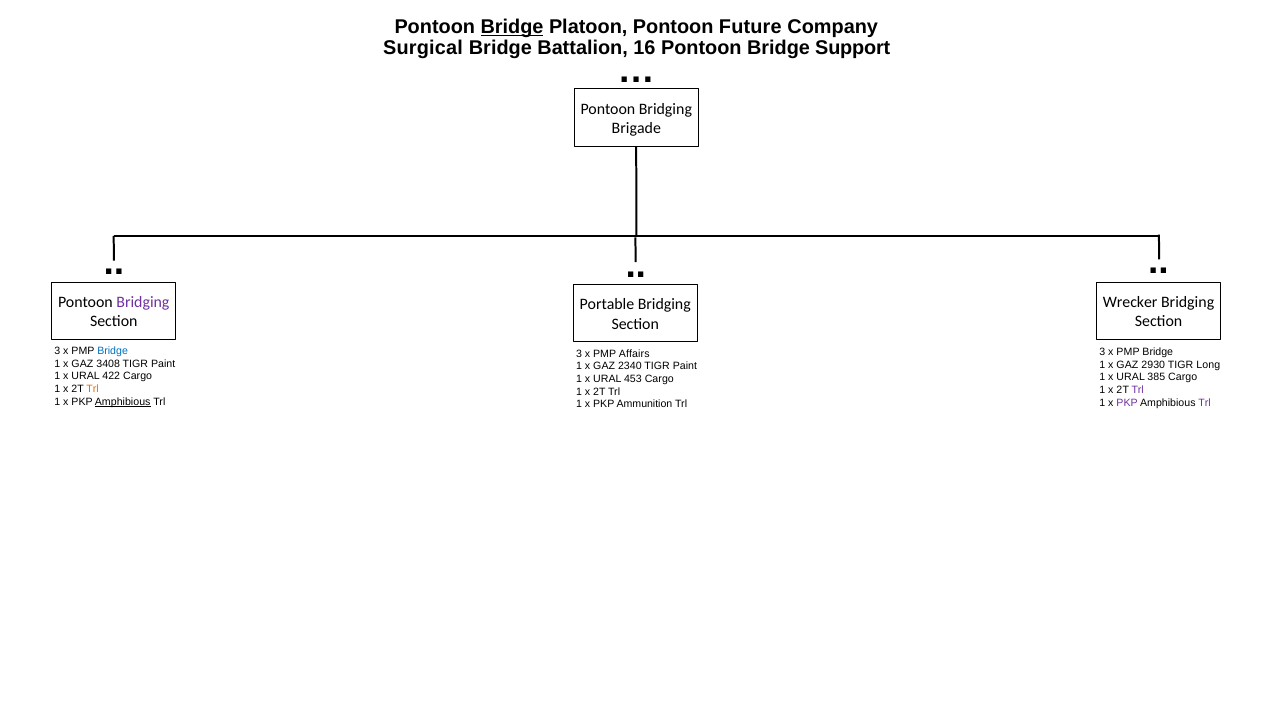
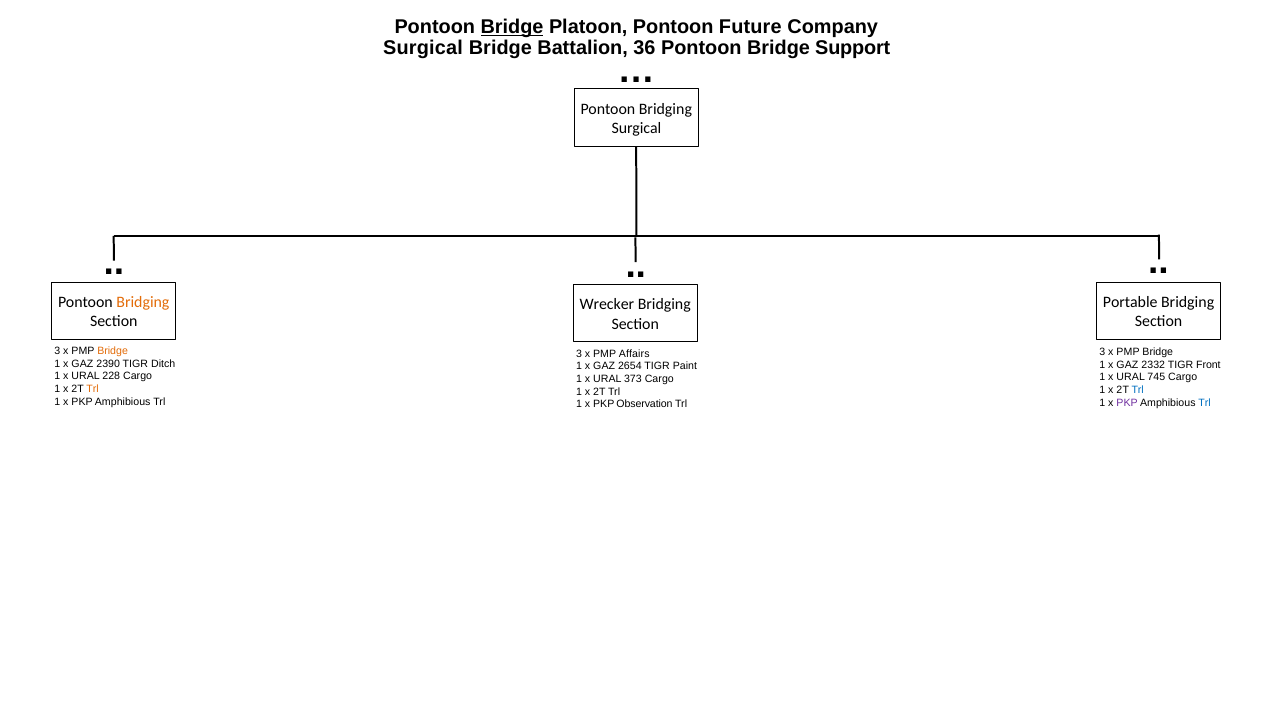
16: 16 -> 36 (644, 48)
Brigade: Brigade -> Surgical (636, 128)
Bridging colour: purple -> orange (143, 302)
Wrecker: Wrecker -> Portable (1130, 302)
Portable: Portable -> Wrecker (607, 305)
Bridge colour: blue -> orange (113, 351)
3408: 3408 -> 2390 (108, 364)
Paint: Paint -> Ditch (163, 364)
2930: 2930 -> 2332 (1153, 365)
Long: Long -> Front (1208, 365)
2340: 2340 -> 2654 (630, 366)
422: 422 -> 228 (111, 376)
385: 385 -> 745 (1156, 377)
453: 453 -> 373 (633, 379)
Trl colour: purple -> blue (1138, 390)
Amphibious underline: present -> none (123, 402)
Trl colour: purple -> blue (1205, 403)
Ammunition: Ammunition -> Observation (645, 404)
